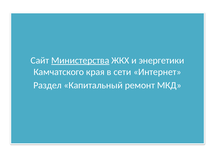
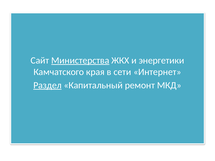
Раздел underline: none -> present (47, 85)
